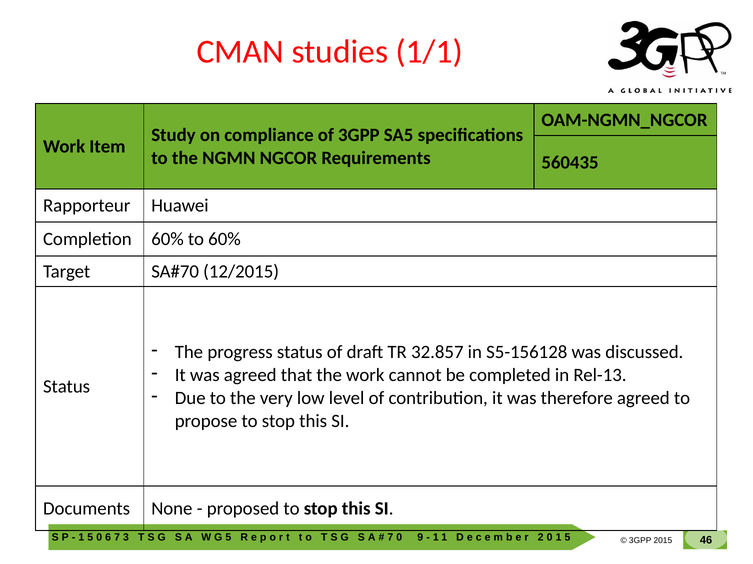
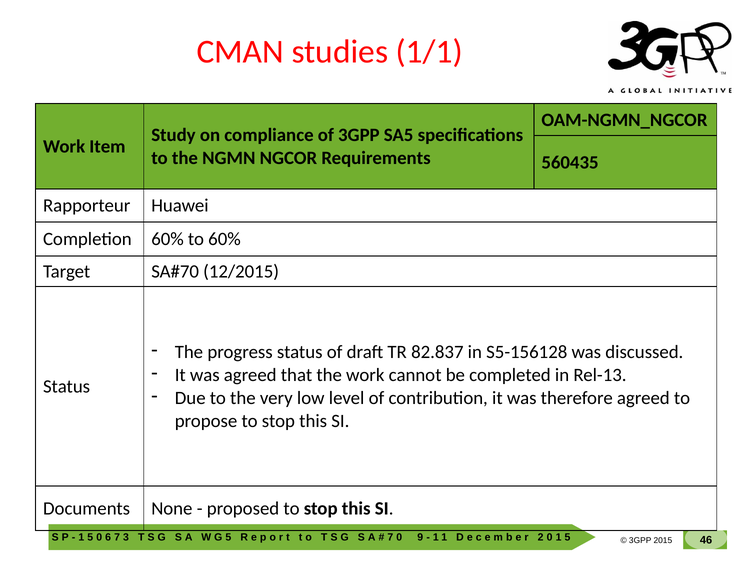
32.857: 32.857 -> 82.837 (437, 353)
